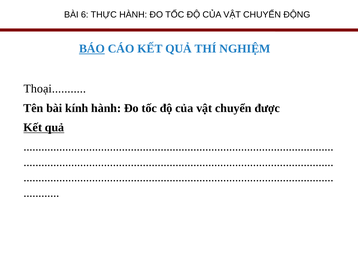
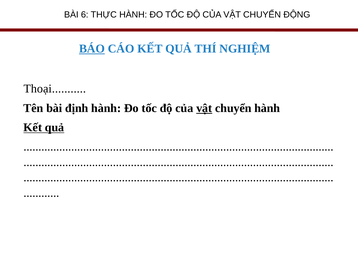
kính: kính -> định (77, 108)
vật underline: none -> present (204, 108)
chuyển được: được -> hành (267, 108)
